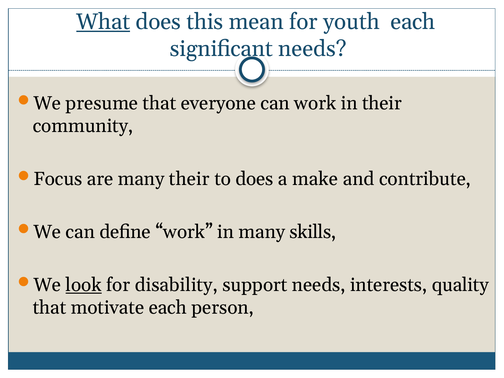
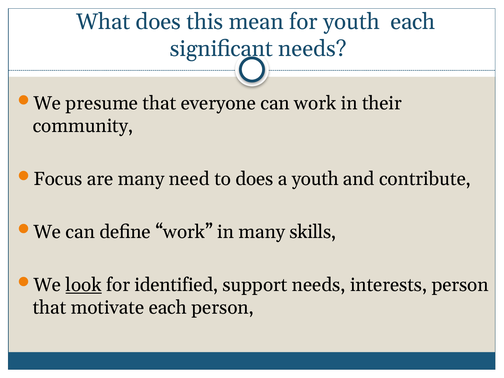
What underline: present -> none (103, 22)
many their: their -> need (189, 179)
a make: make -> youth (315, 179)
disability: disability -> identified (176, 285)
interests quality: quality -> person (460, 285)
